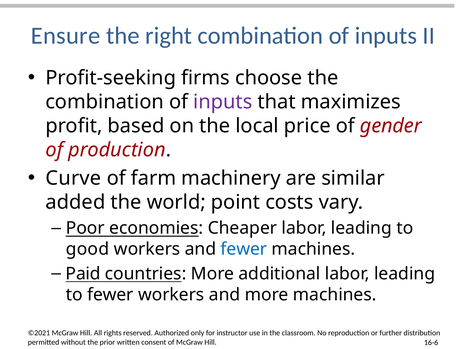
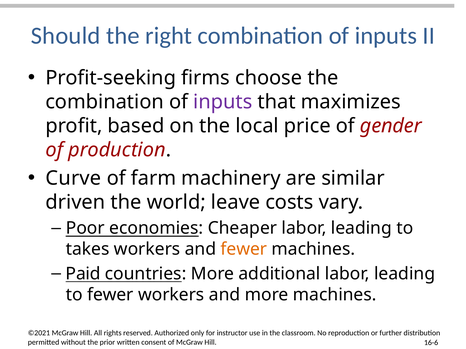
Ensure: Ensure -> Should (66, 36)
added: added -> driven (75, 203)
point: point -> leave (236, 203)
good: good -> takes (88, 249)
fewer colour: blue -> orange (244, 249)
